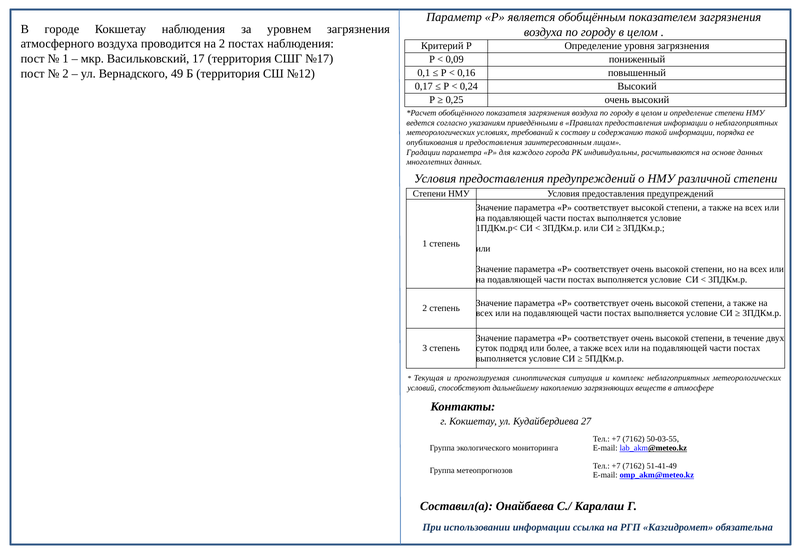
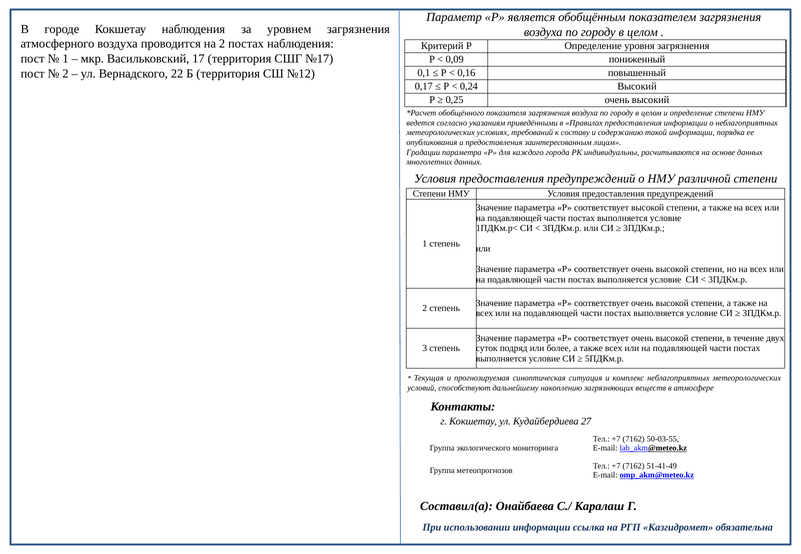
49: 49 -> 22 (177, 74)
